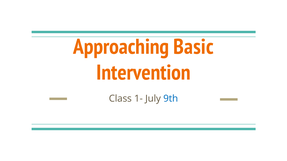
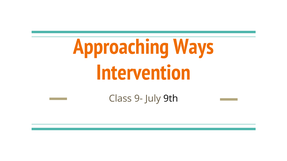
Basic: Basic -> Ways (194, 47)
1-: 1- -> 9- (138, 99)
9th colour: blue -> black (171, 99)
